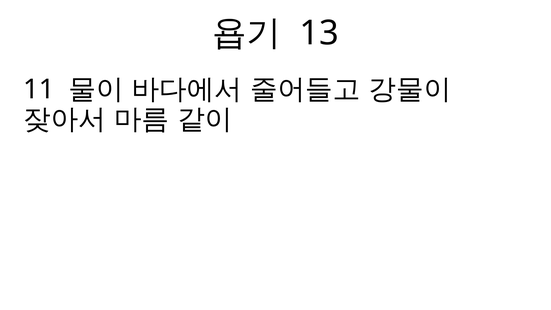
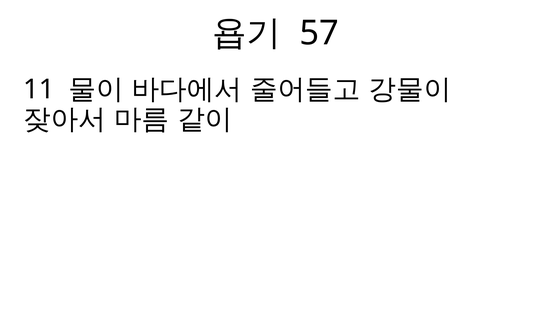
13: 13 -> 57 (319, 33)
